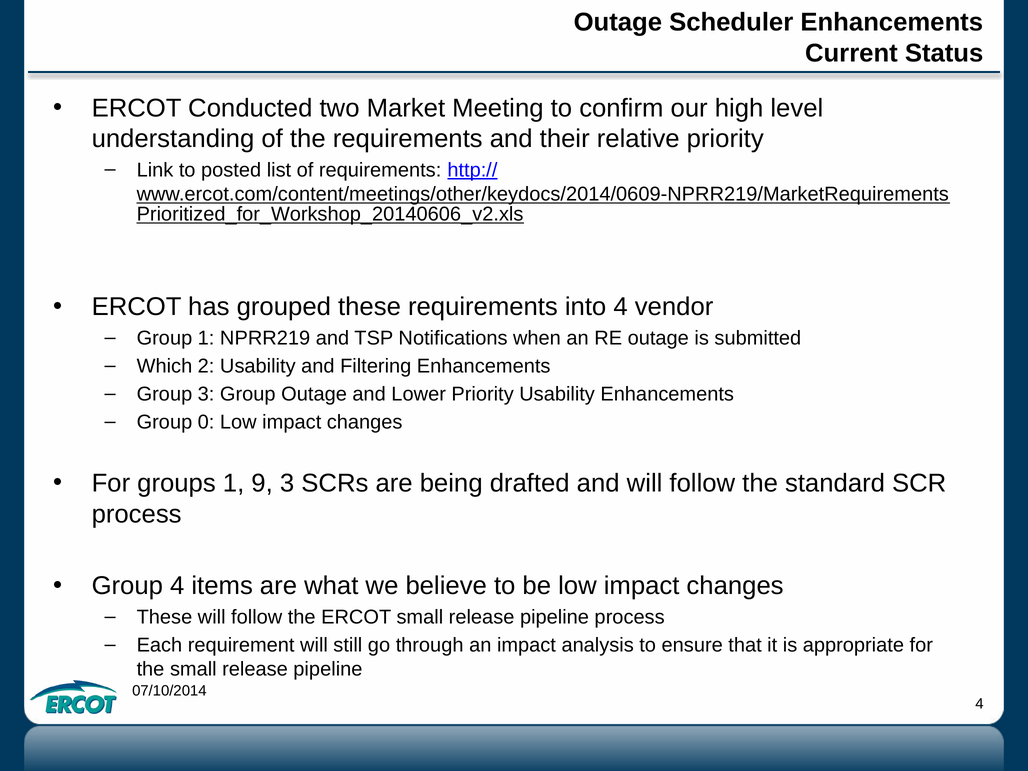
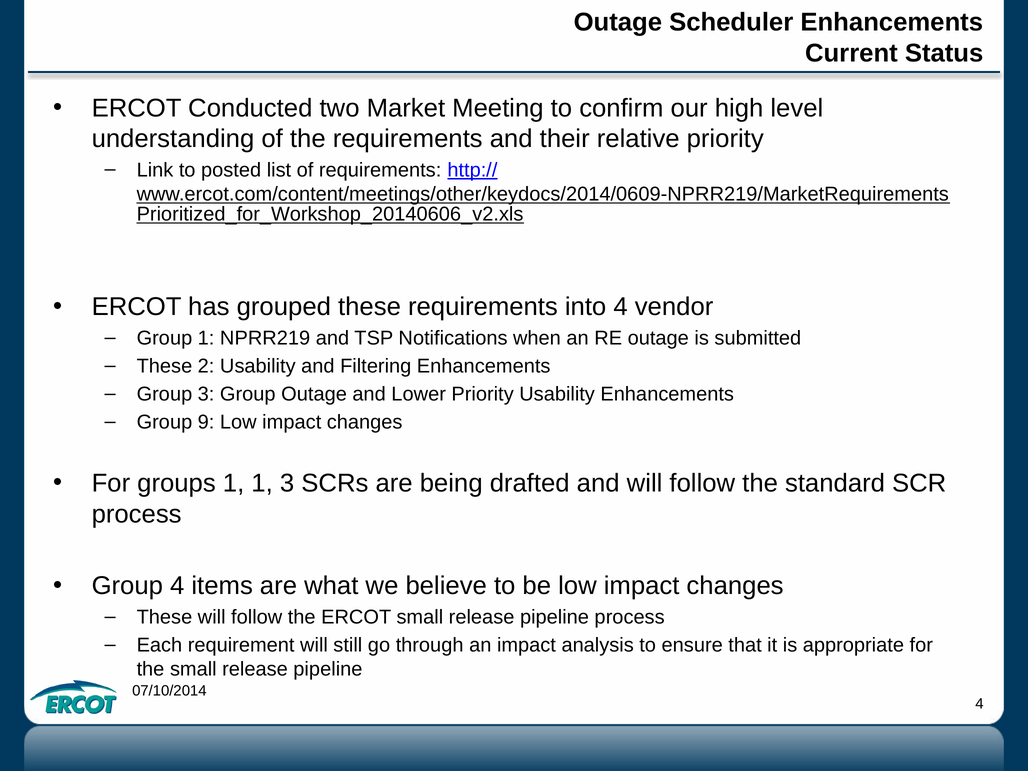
Which: Which -> These (164, 366)
0: 0 -> 9 (206, 422)
1 9: 9 -> 1 (262, 483)
